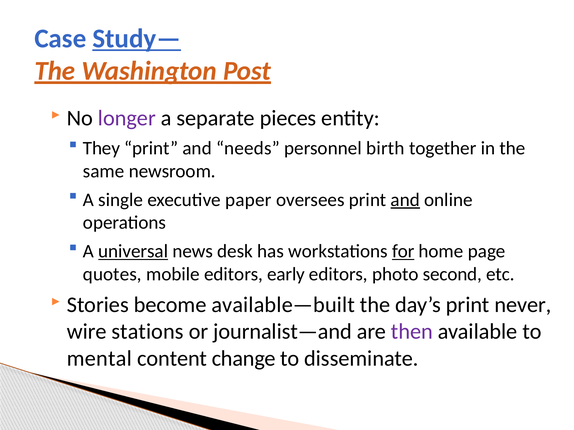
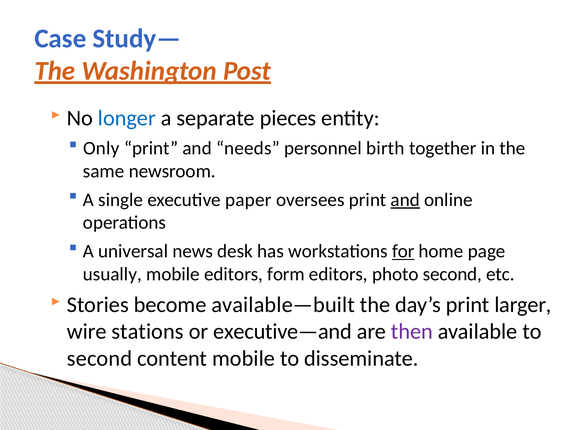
Study— underline: present -> none (137, 38)
longer colour: purple -> blue (127, 118)
They: They -> Only (101, 148)
universal underline: present -> none (133, 251)
quotes: quotes -> usually (112, 274)
early: early -> form (286, 274)
never: never -> larger (523, 305)
journalist—and: journalist—and -> executive—and (283, 332)
mental: mental -> second (99, 359)
content change: change -> mobile (244, 359)
